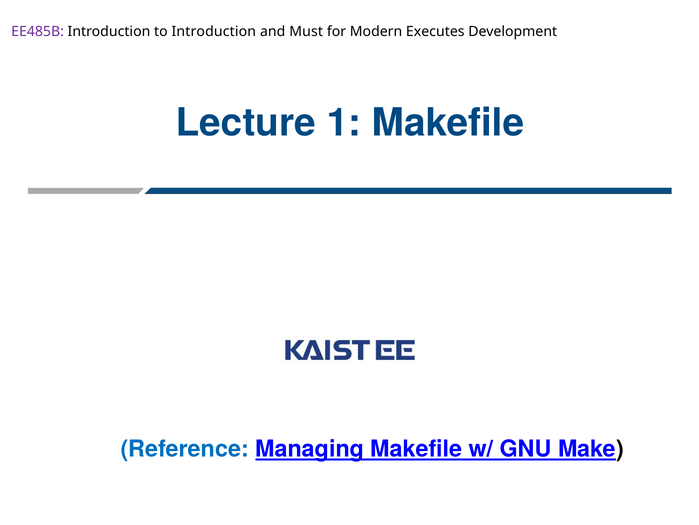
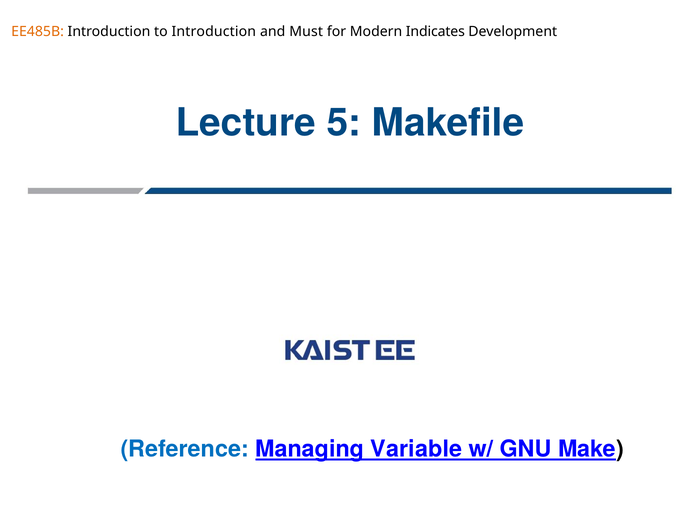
EE485B colour: purple -> orange (38, 32)
Executes: Executes -> Indicates (435, 32)
1: 1 -> 5 (344, 123)
Managing Makefile: Makefile -> Variable (416, 448)
